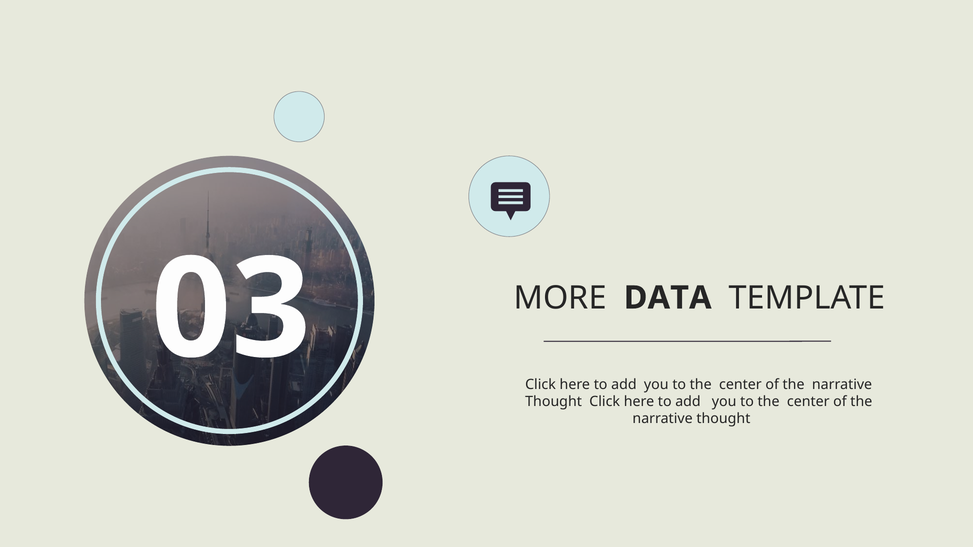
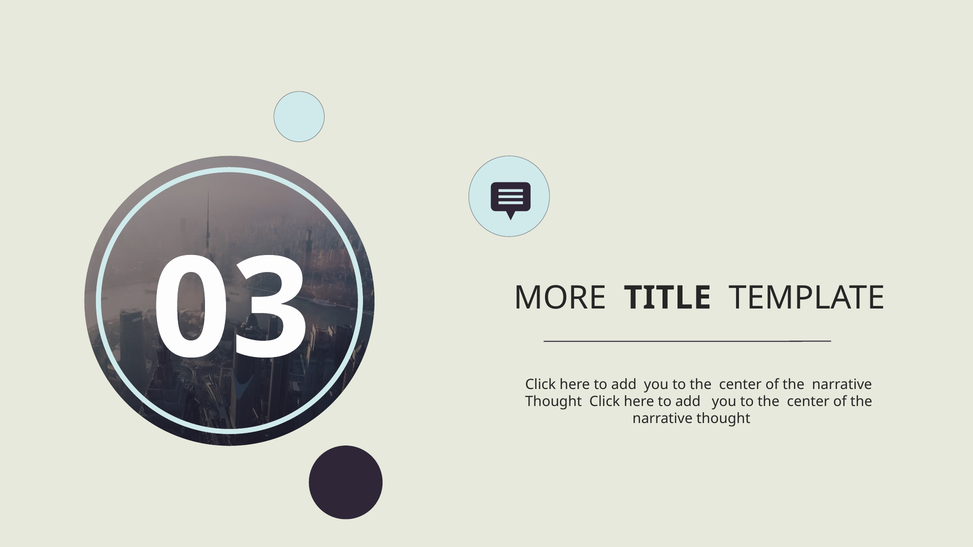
DATA: DATA -> TITLE (668, 298)
